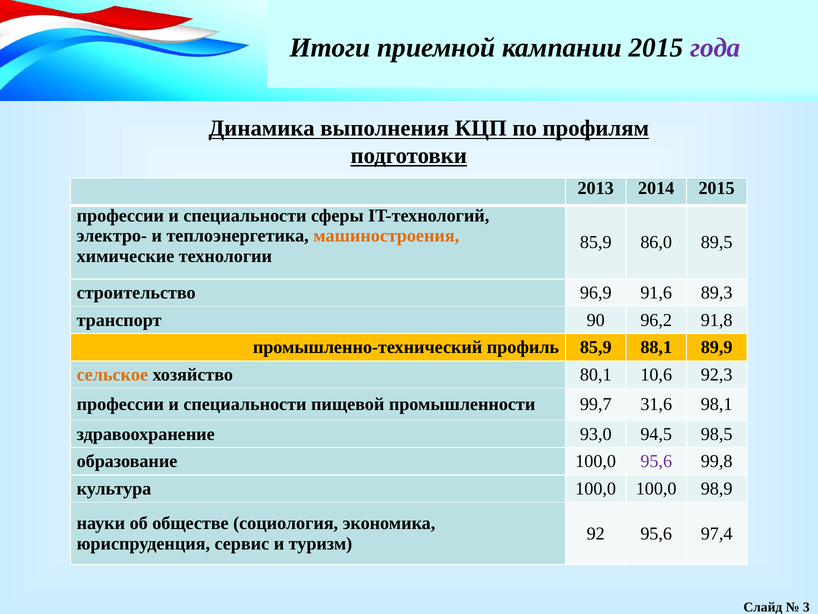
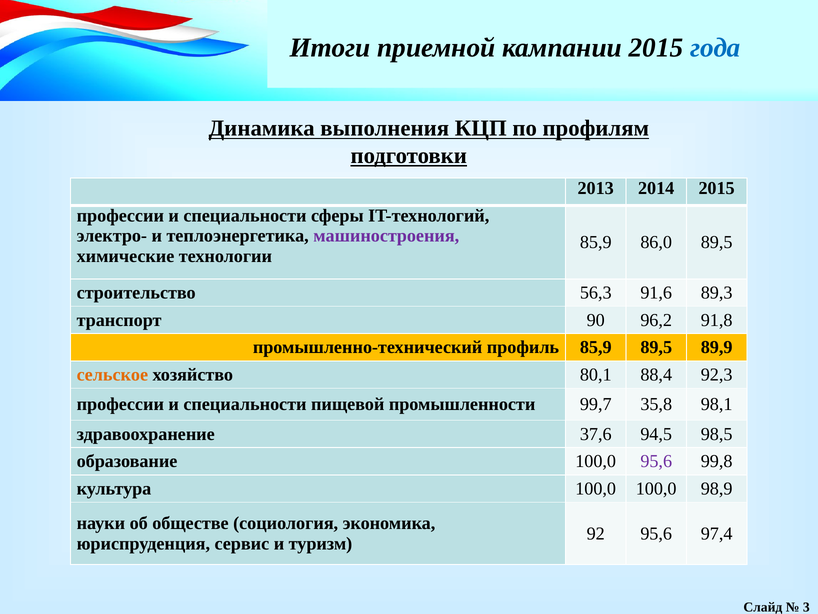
года colour: purple -> blue (715, 48)
машиностроения colour: orange -> purple (386, 236)
96,9: 96,9 -> 56,3 (596, 292)
85,9 88,1: 88,1 -> 89,5 (656, 347)
10,6: 10,6 -> 88,4 (656, 374)
31,6: 31,6 -> 35,8 (656, 404)
93,0: 93,0 -> 37,6 (596, 434)
